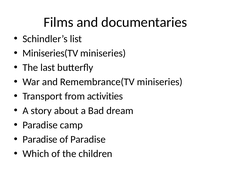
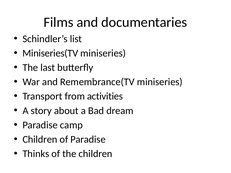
Paradise: Paradise -> Children (40, 140)
Which: Which -> Thinks (36, 154)
